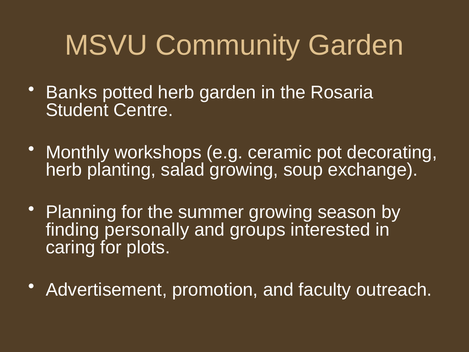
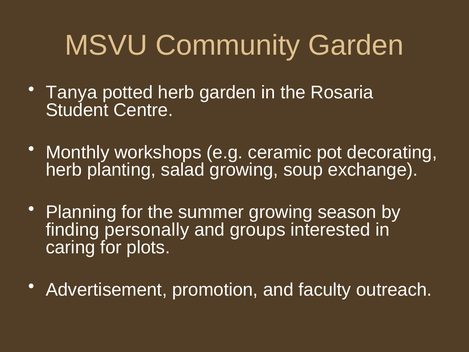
Banks: Banks -> Tanya (71, 92)
